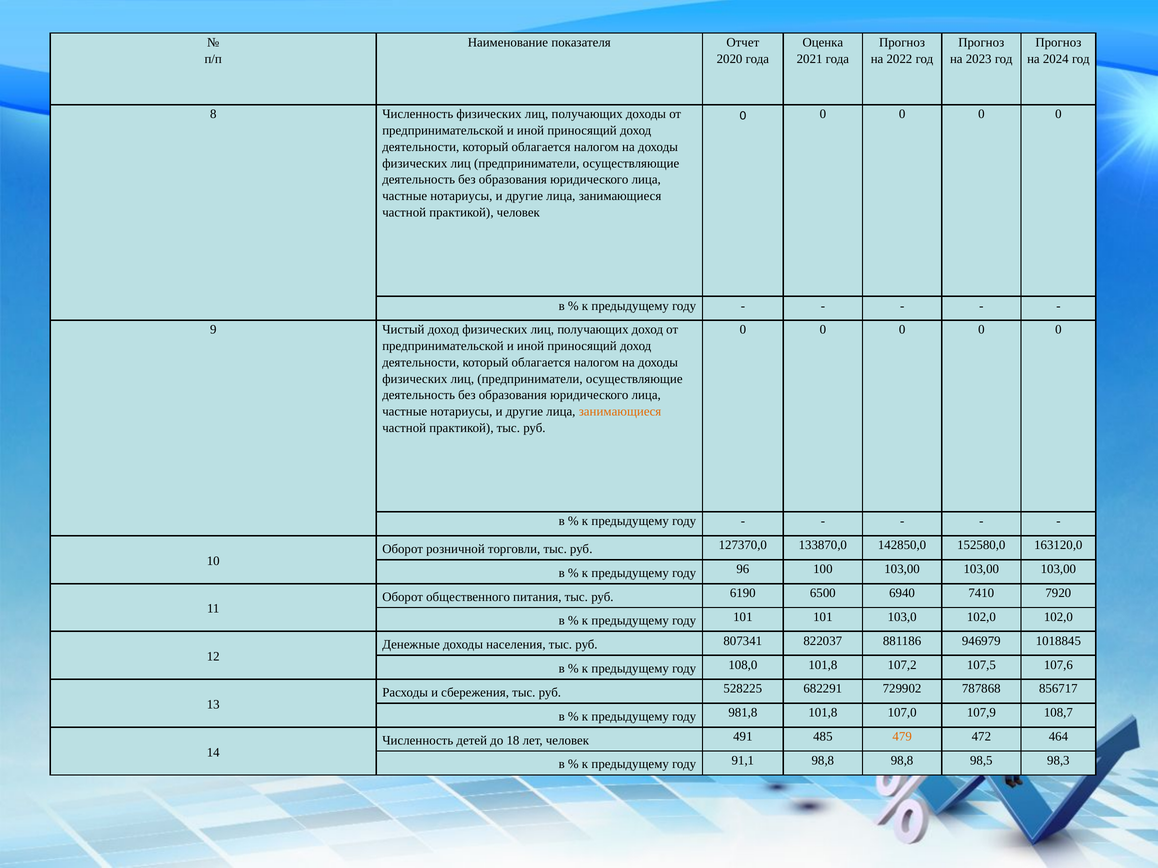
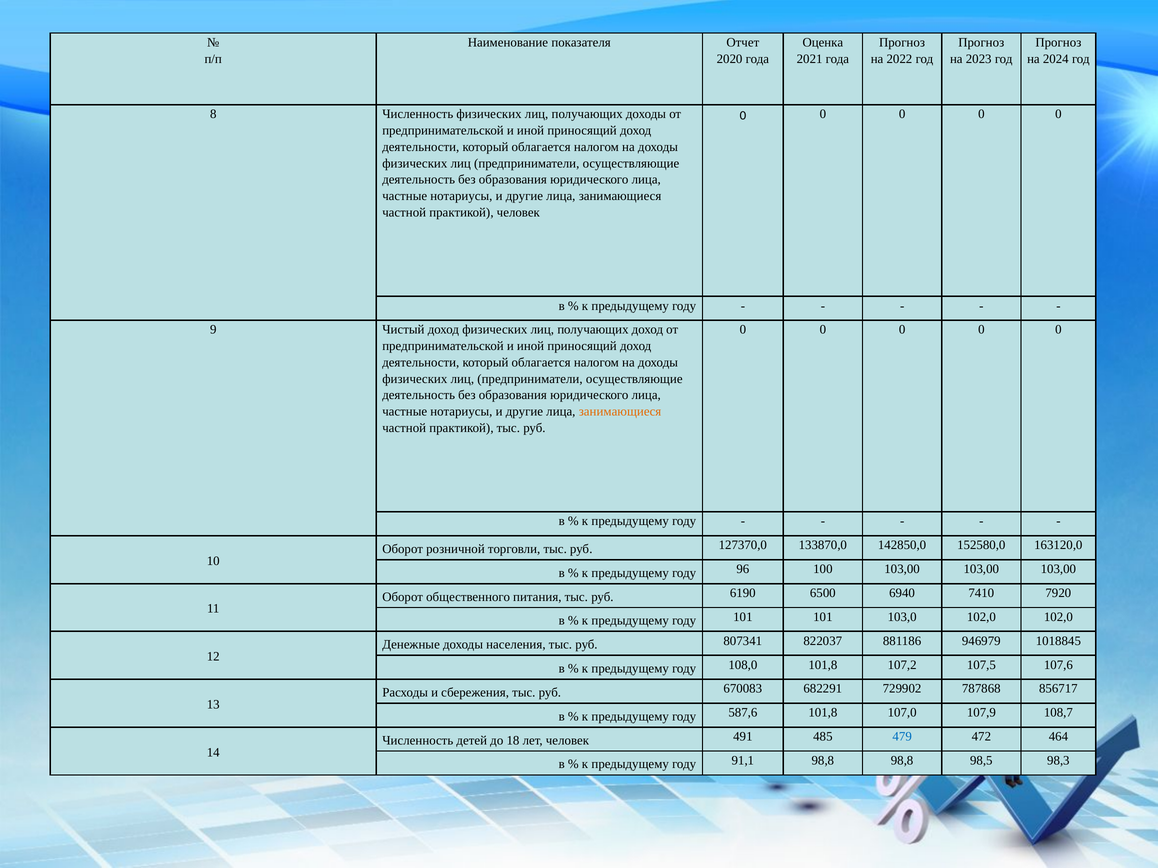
528225: 528225 -> 670083 (743, 689)
981,8: 981,8 -> 587,6 (743, 713)
479 colour: orange -> blue (902, 737)
